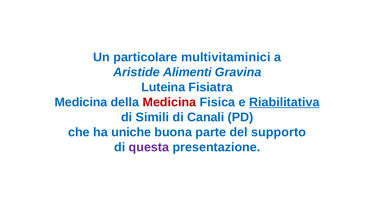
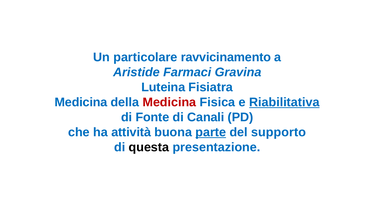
multivitaminici: multivitaminici -> ravvicinamento (226, 57)
Alimenti: Alimenti -> Farmaci (187, 72)
Simili: Simili -> Fonte (152, 117)
uniche: uniche -> attività (131, 133)
parte underline: none -> present (211, 133)
questa colour: purple -> black (149, 148)
